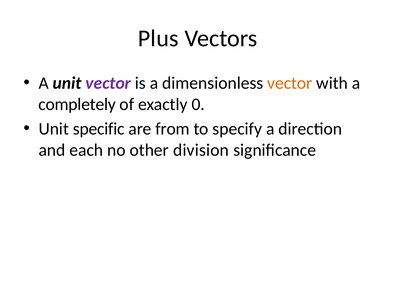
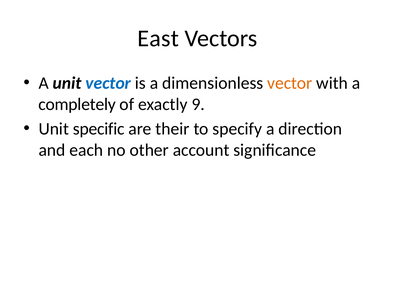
Plus: Plus -> East (158, 38)
vector colour: purple -> blue (108, 83)
0: 0 -> 9 (198, 104)
from: from -> their (172, 129)
division: division -> account (201, 150)
